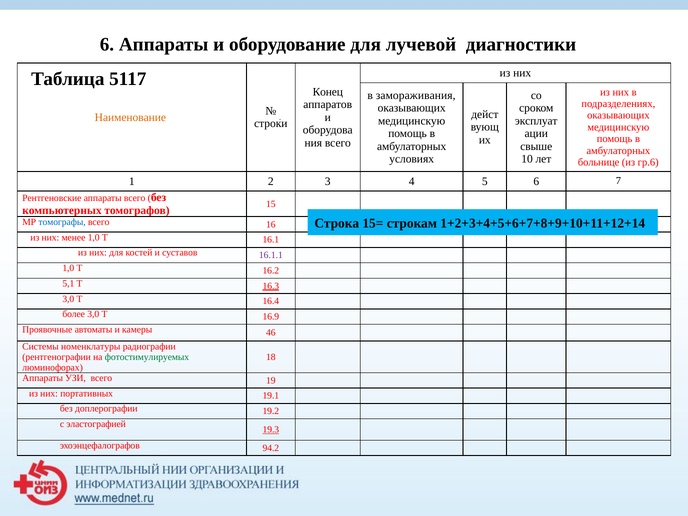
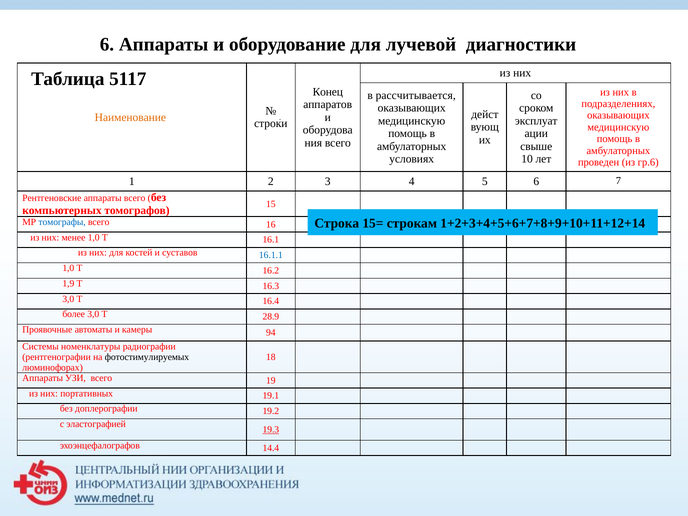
замораживания: замораживания -> рассчитывается (416, 95)
больнице: больнице -> проведен (599, 162)
16.1.1 colour: purple -> blue (271, 255)
5,1: 5,1 -> 1,9 (68, 284)
16.3 underline: present -> none (271, 286)
16.9: 16.9 -> 28.9 (271, 317)
46: 46 -> 94 (271, 333)
фотостимулируемых colour: green -> black (147, 357)
94.2: 94.2 -> 14.4 (271, 448)
